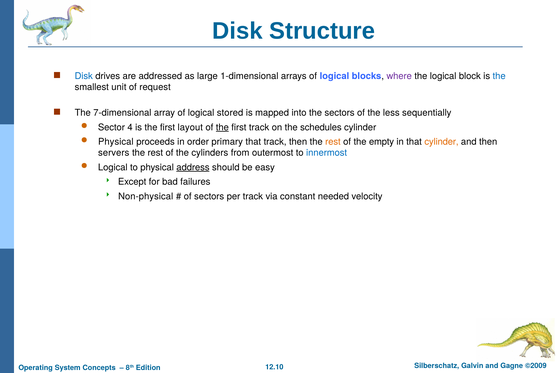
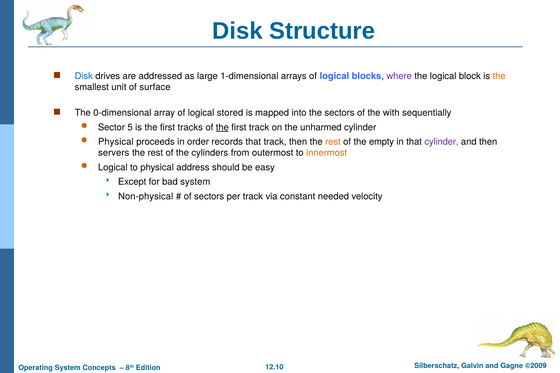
the colour: blue -> orange (499, 76)
request: request -> surface (155, 87)
7-dimensional: 7-dimensional -> 0-dimensional (122, 113)
less: less -> with (391, 113)
4: 4 -> 5 (130, 127)
layout: layout -> tracks (190, 127)
schedules: schedules -> unharmed (321, 127)
primary: primary -> records (227, 142)
cylinder colour: orange -> purple (441, 142)
innermost colour: blue -> orange (327, 153)
address underline: present -> none (193, 168)
bad failures: failures -> system (195, 182)
